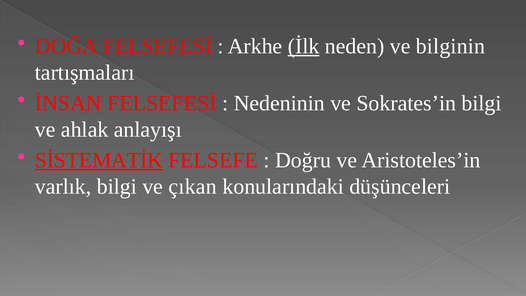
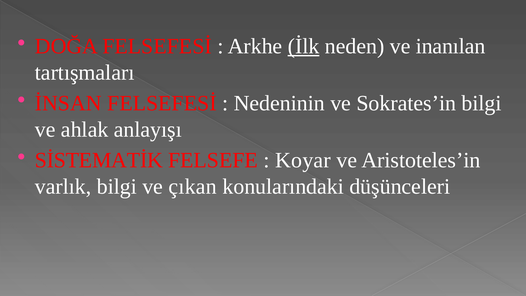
bilginin: bilginin -> inanılan (451, 46)
SİSTEMATİK underline: present -> none (99, 160)
Doğru: Doğru -> Koyar (303, 160)
